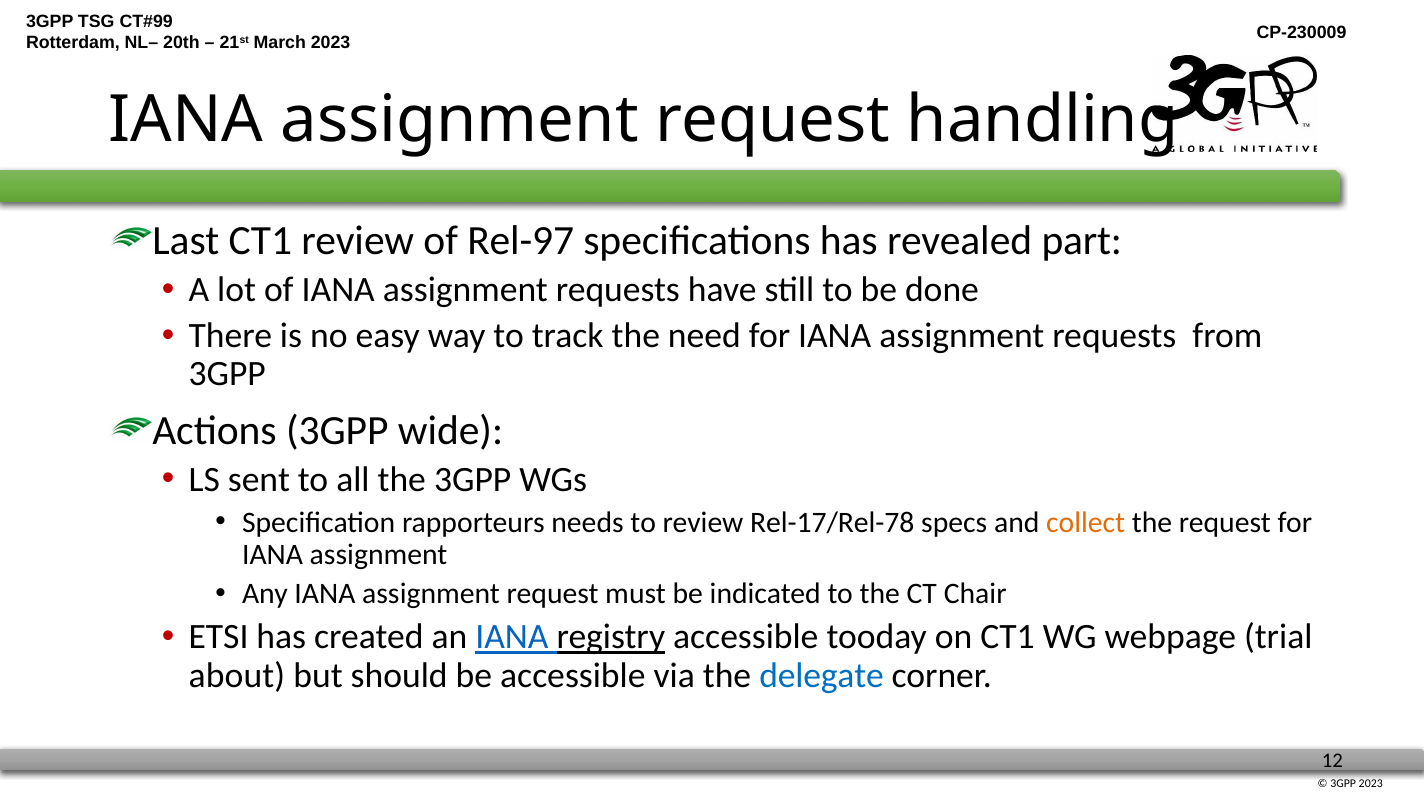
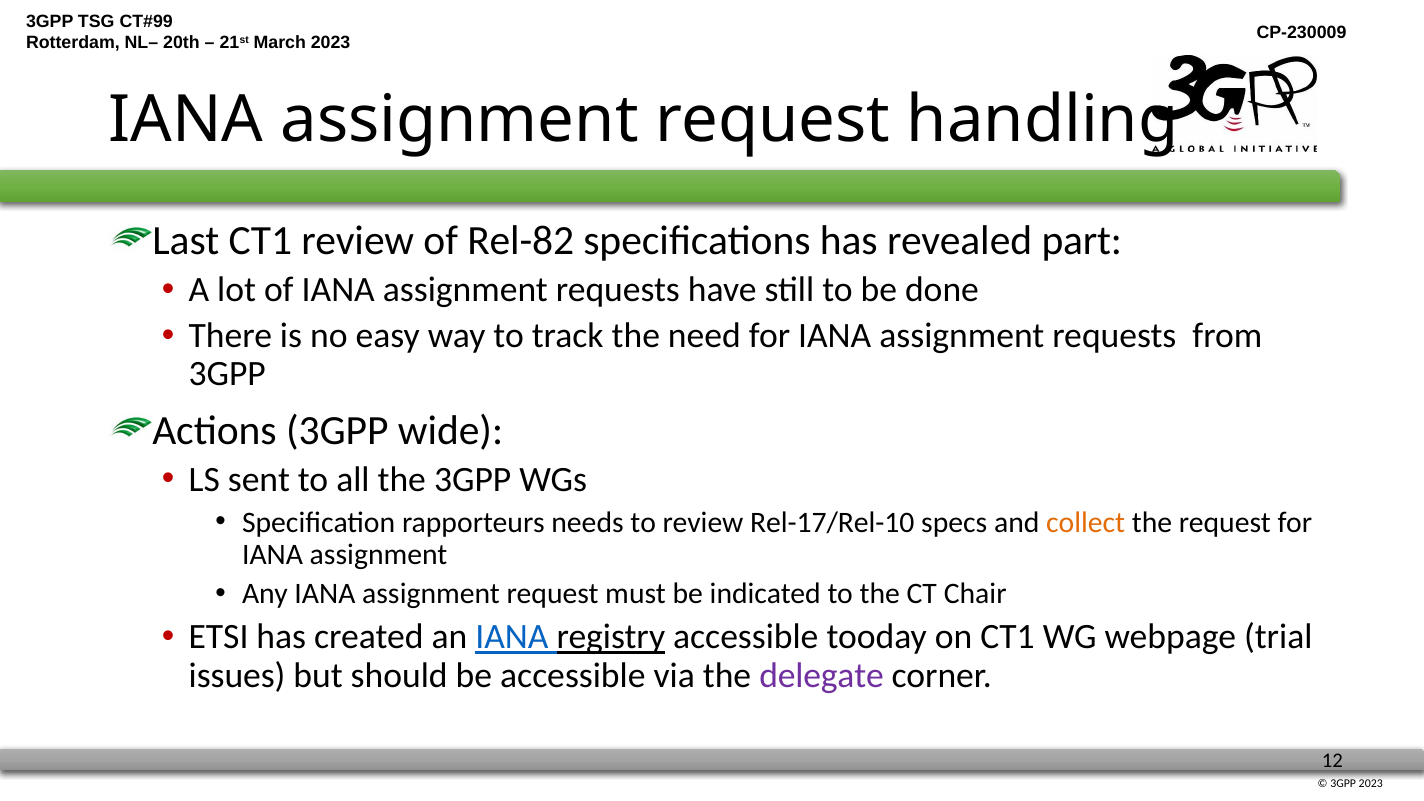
Rel-97: Rel-97 -> Rel-82 (521, 241)
Rel-17/Rel-78: Rel-17/Rel-78 -> Rel-17/Rel-10 (832, 522)
about: about -> issues (237, 676)
delegate colour: blue -> purple (822, 676)
